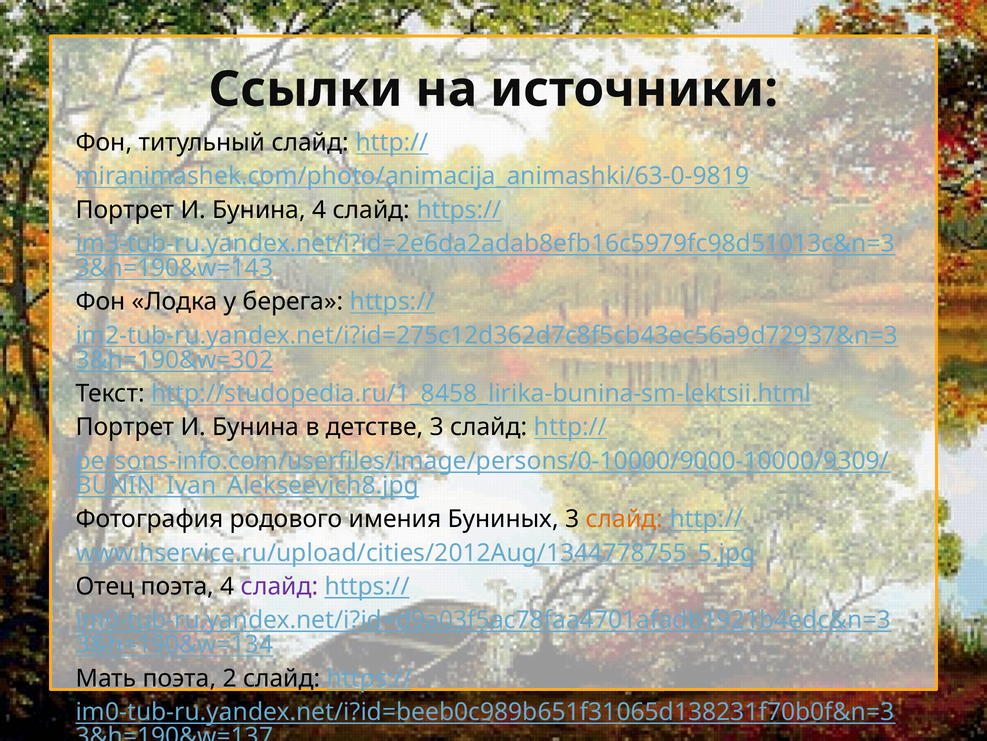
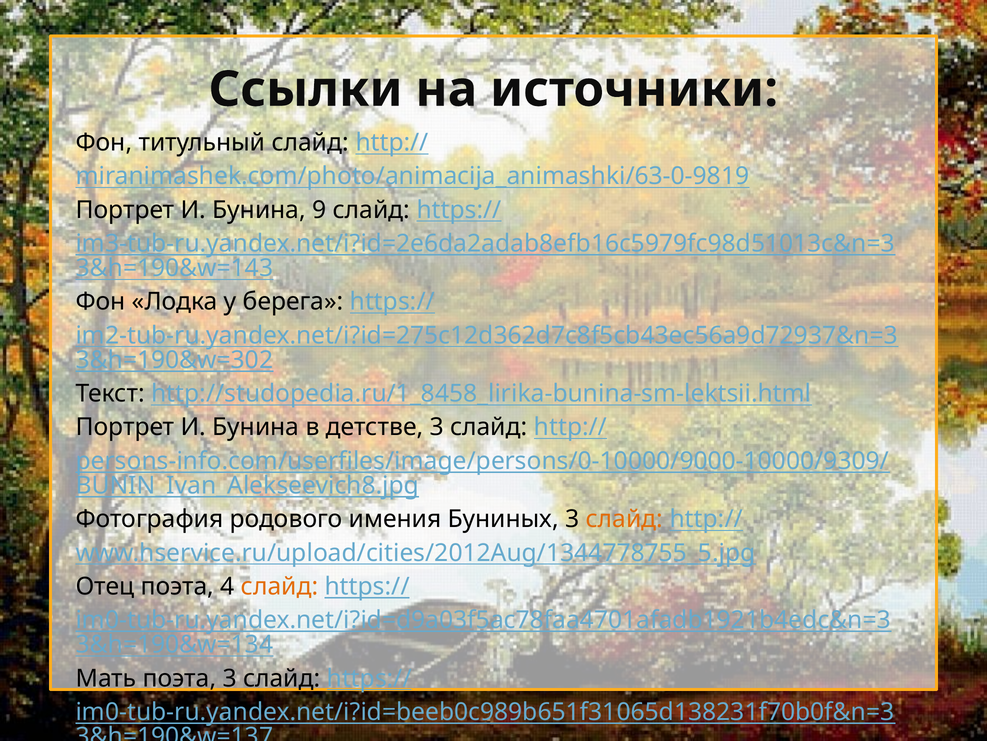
Бунина 4: 4 -> 9 (319, 210)
слайд colour: purple -> orange (280, 586)
поэта 2: 2 -> 3 (230, 678)
